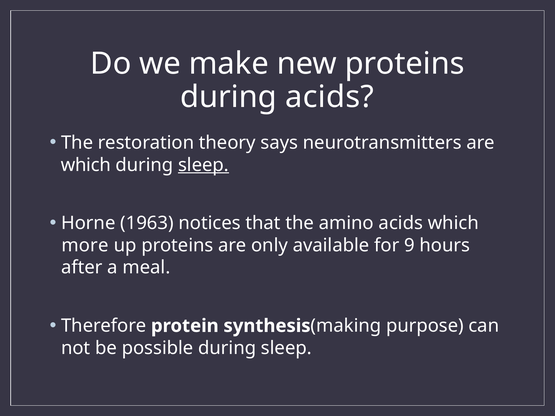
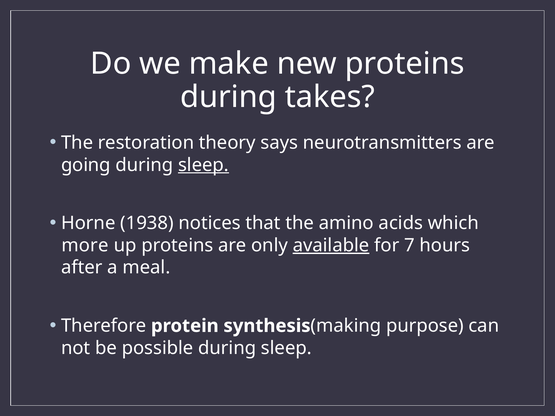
during acids: acids -> takes (330, 97)
which: which -> going (86, 165)
1963: 1963 -> 1938 (147, 223)
available underline: none -> present (331, 246)
9: 9 -> 7 (409, 246)
